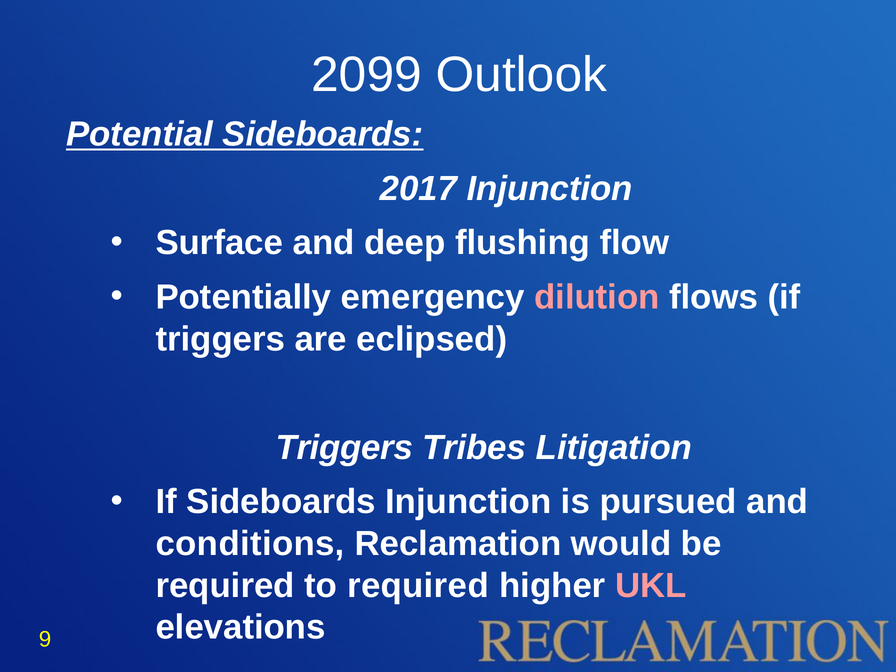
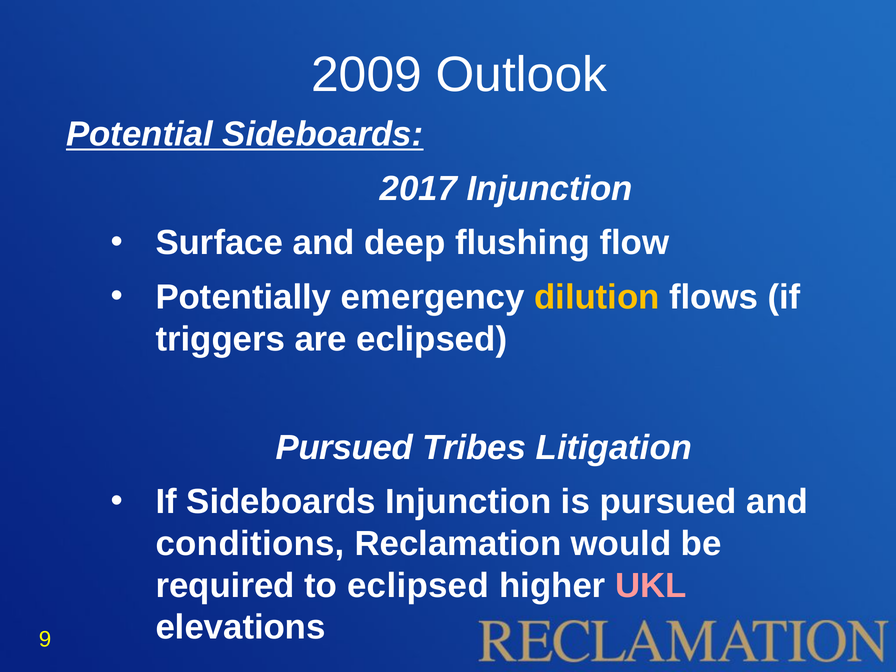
2099: 2099 -> 2009 (367, 75)
dilution colour: pink -> yellow (597, 297)
Triggers: Triggers -> Pursued (344, 448)
to required: required -> eclipsed (418, 586)
